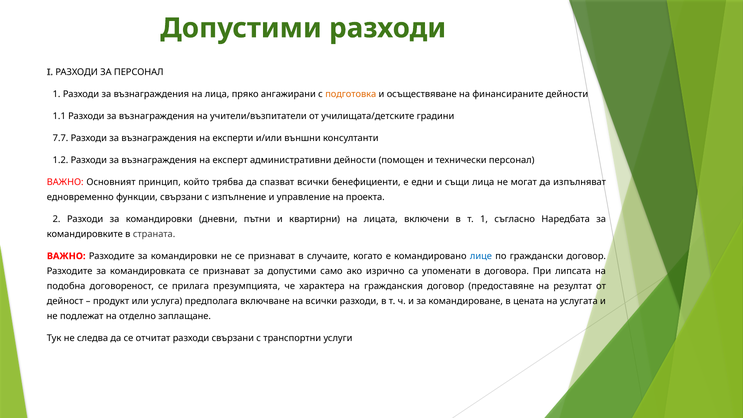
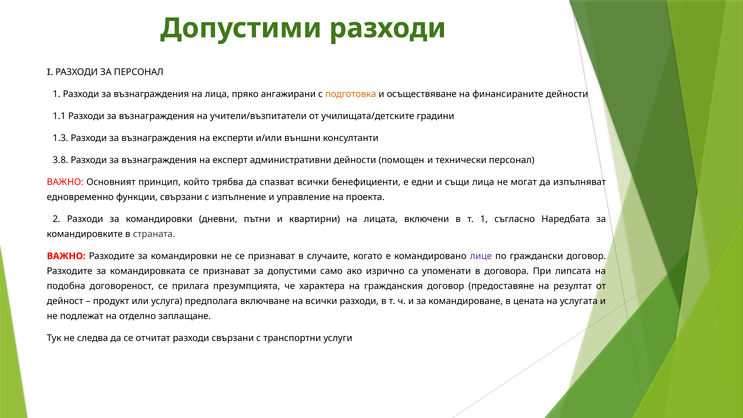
7.7: 7.7 -> 1.3 (61, 138)
1.2: 1.2 -> 3.8 (61, 160)
лице colour: blue -> purple (481, 256)
